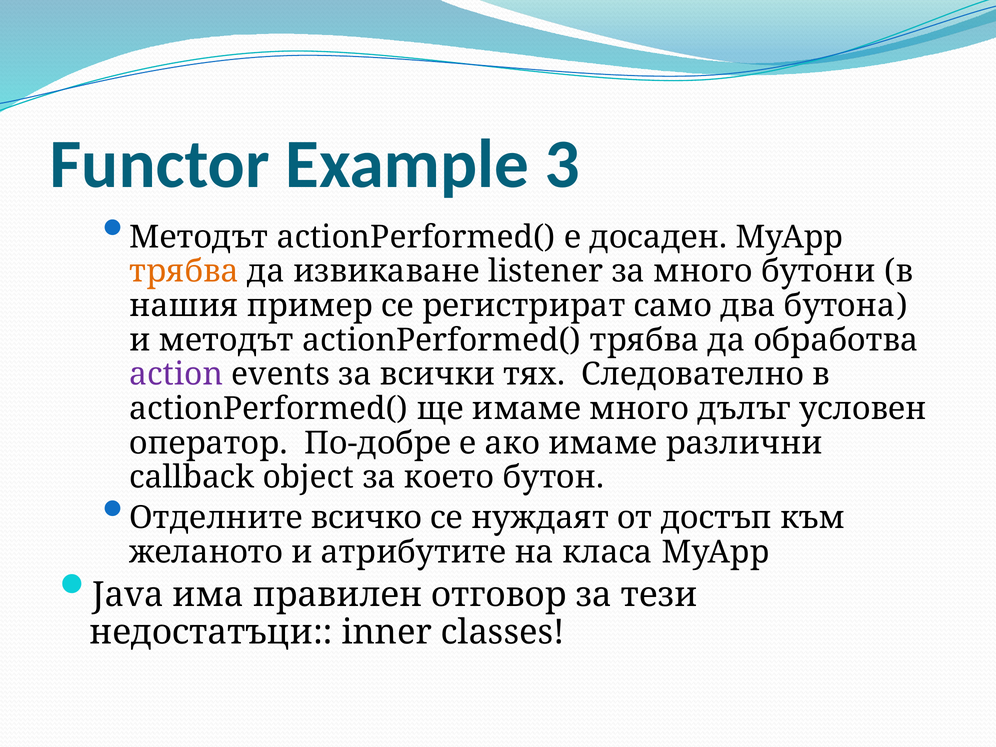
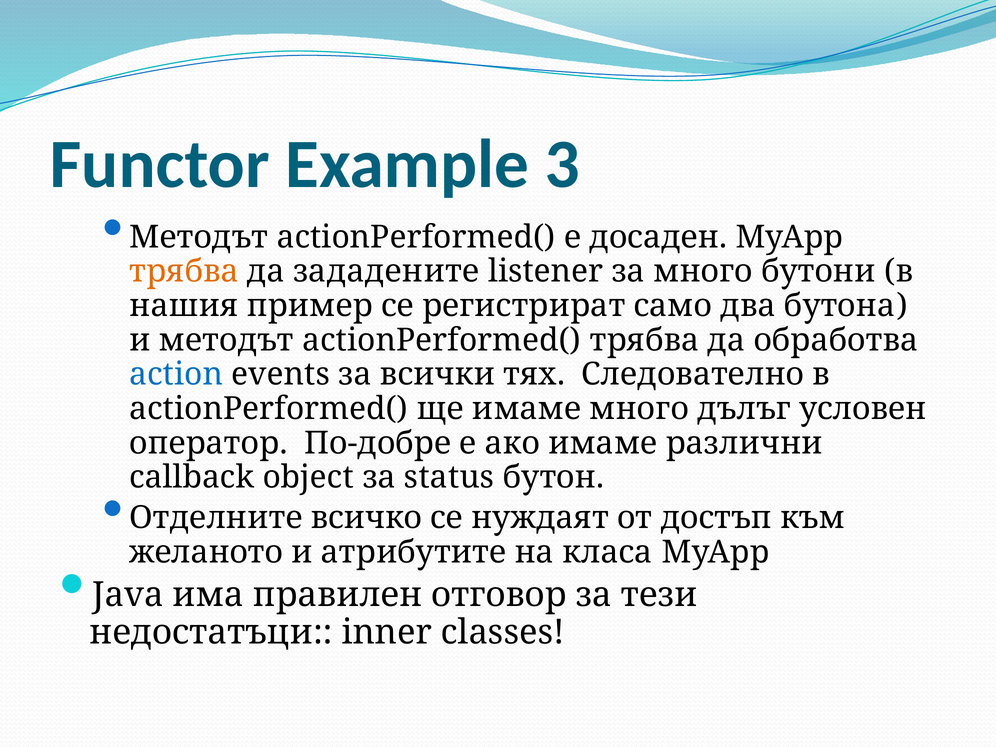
извикаване: извикаване -> зададените (386, 271)
action colour: purple -> blue (176, 374)
което: което -> status (449, 477)
